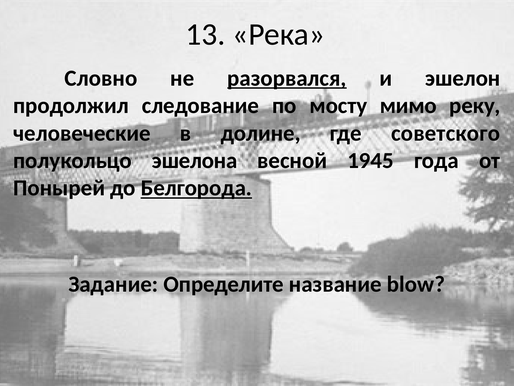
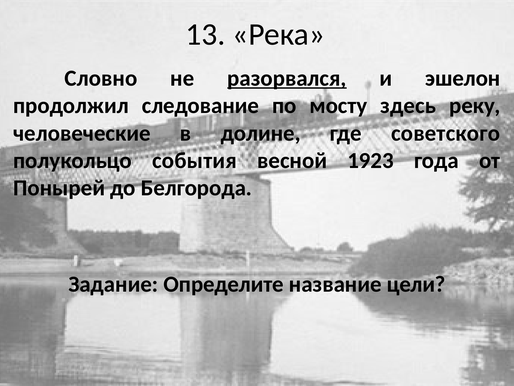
мимо: мимо -> здесь (408, 106)
эшелона: эшелона -> события (194, 160)
1945: 1945 -> 1923 (371, 160)
Белгорода underline: present -> none (196, 188)
blow: blow -> цели (416, 284)
